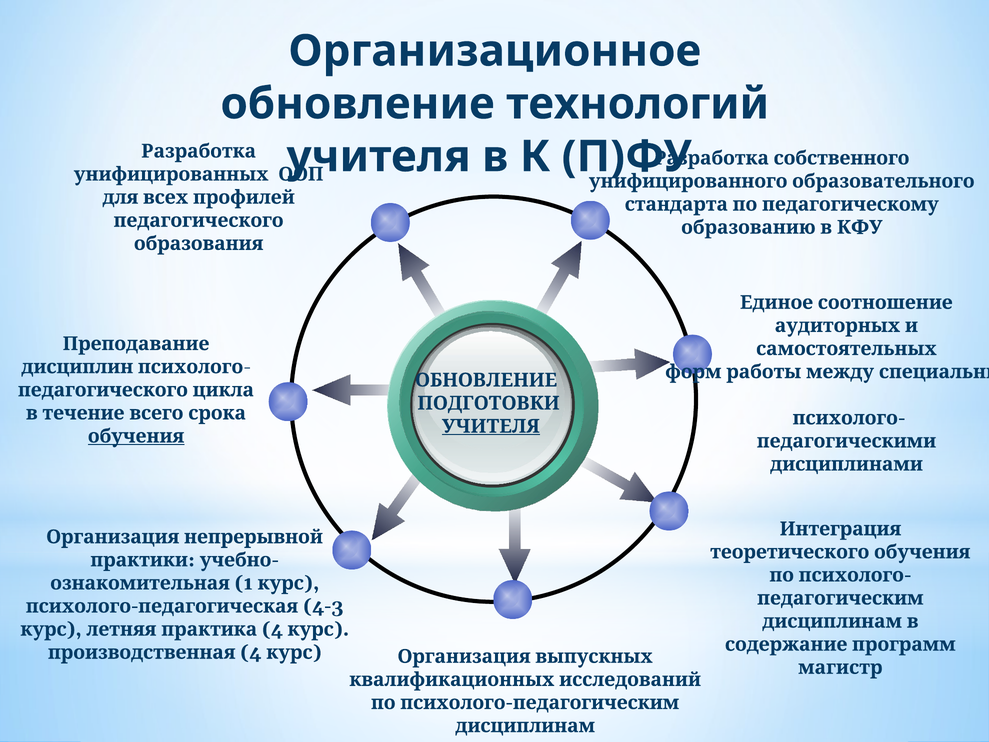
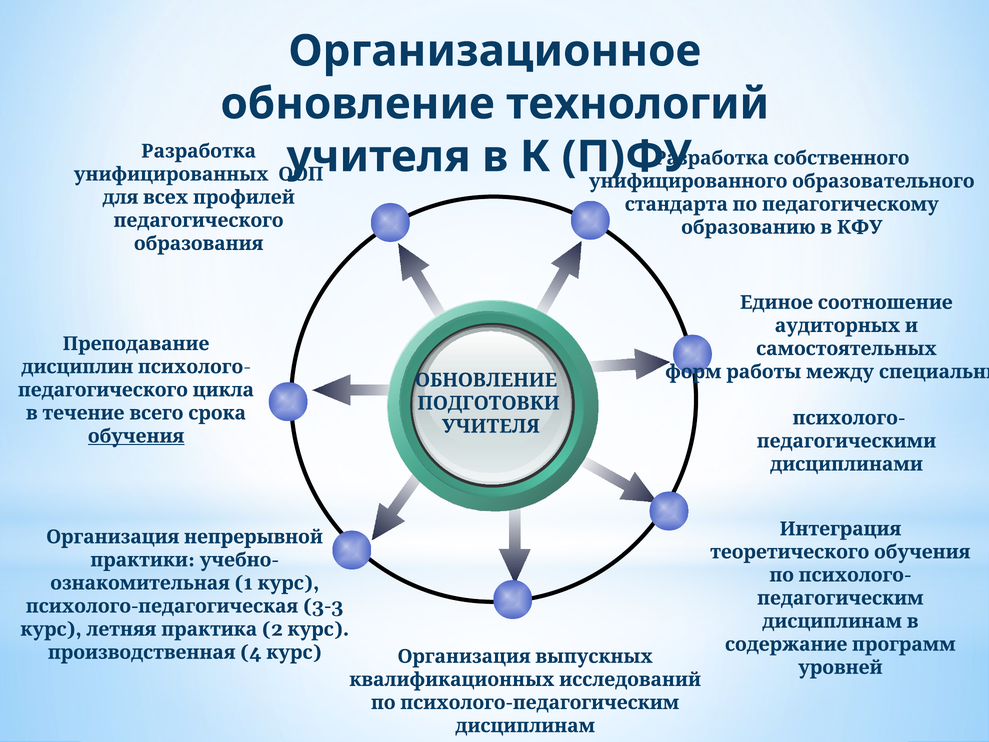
УЧИТЕЛЯ underline: present -> none (491, 426)
4-3: 4-3 -> 3-3 (323, 606)
4: 4 -> 2 (273, 629)
магистр: магистр -> уровней (840, 667)
